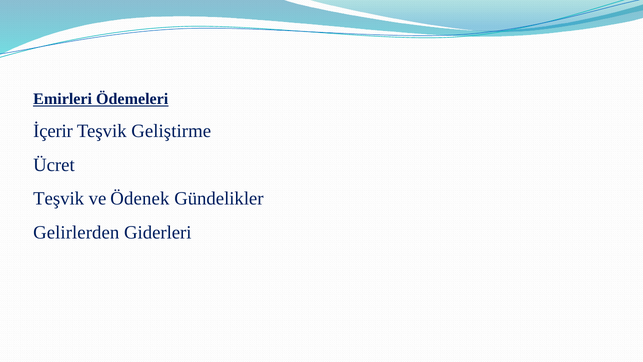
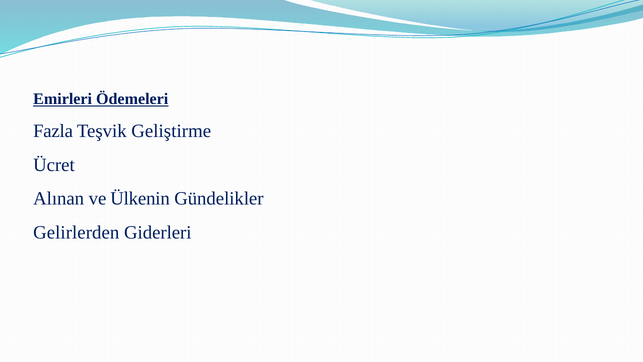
İçerir: İçerir -> Fazla (53, 131)
Teşvik: Teşvik -> Alınan (59, 199)
Ödenek: Ödenek -> Ülkenin (140, 199)
